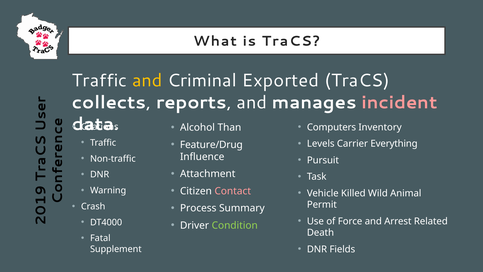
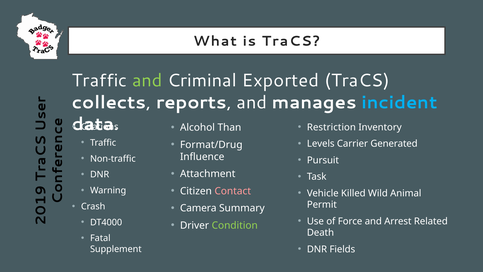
and colour: yellow -> light green (147, 81)
incident colour: pink -> light blue (399, 102)
Computers: Computers -> Restriction (331, 127)
Everything: Everything -> Generated (394, 144)
Feature/Drug: Feature/Drug -> Format/Drug (211, 145)
Process: Process -> Camera (198, 208)
